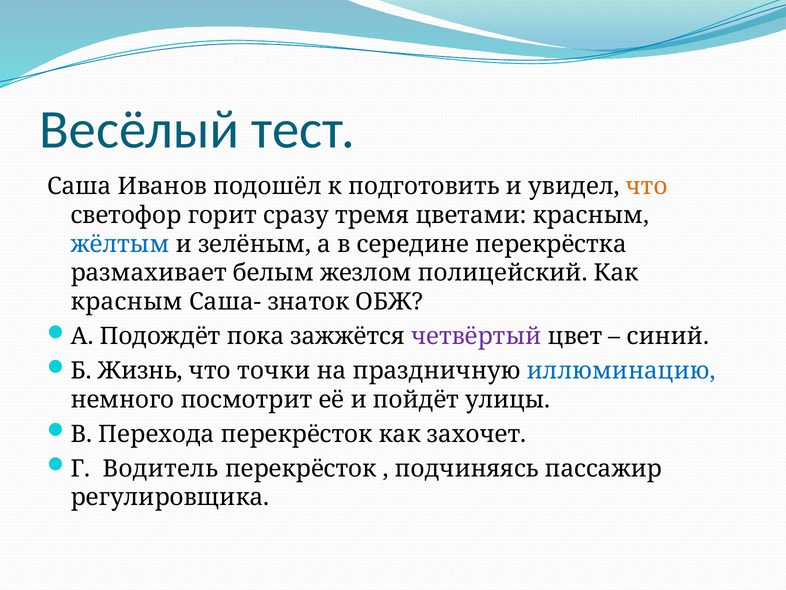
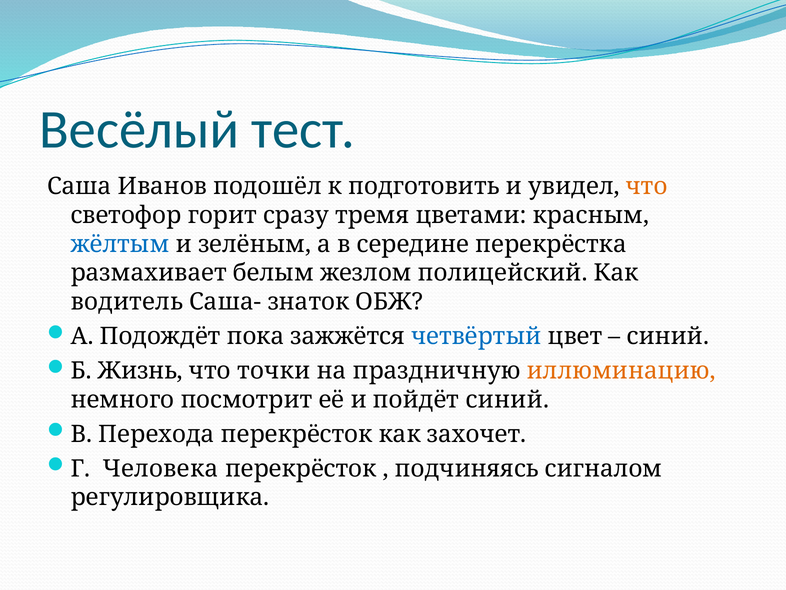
красным: красным -> водитель (127, 302)
четвёртый colour: purple -> blue (476, 336)
иллюминацию colour: blue -> orange (621, 371)
пойдёт улицы: улицы -> синий (507, 399)
Водитель: Водитель -> Человека (161, 468)
пассажир: пассажир -> сигналом (604, 468)
